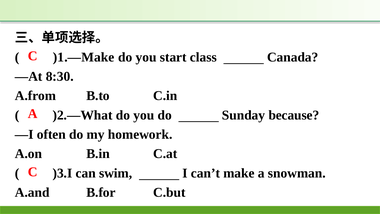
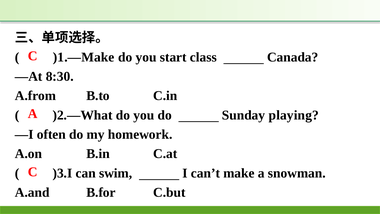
because: because -> playing (294, 115)
